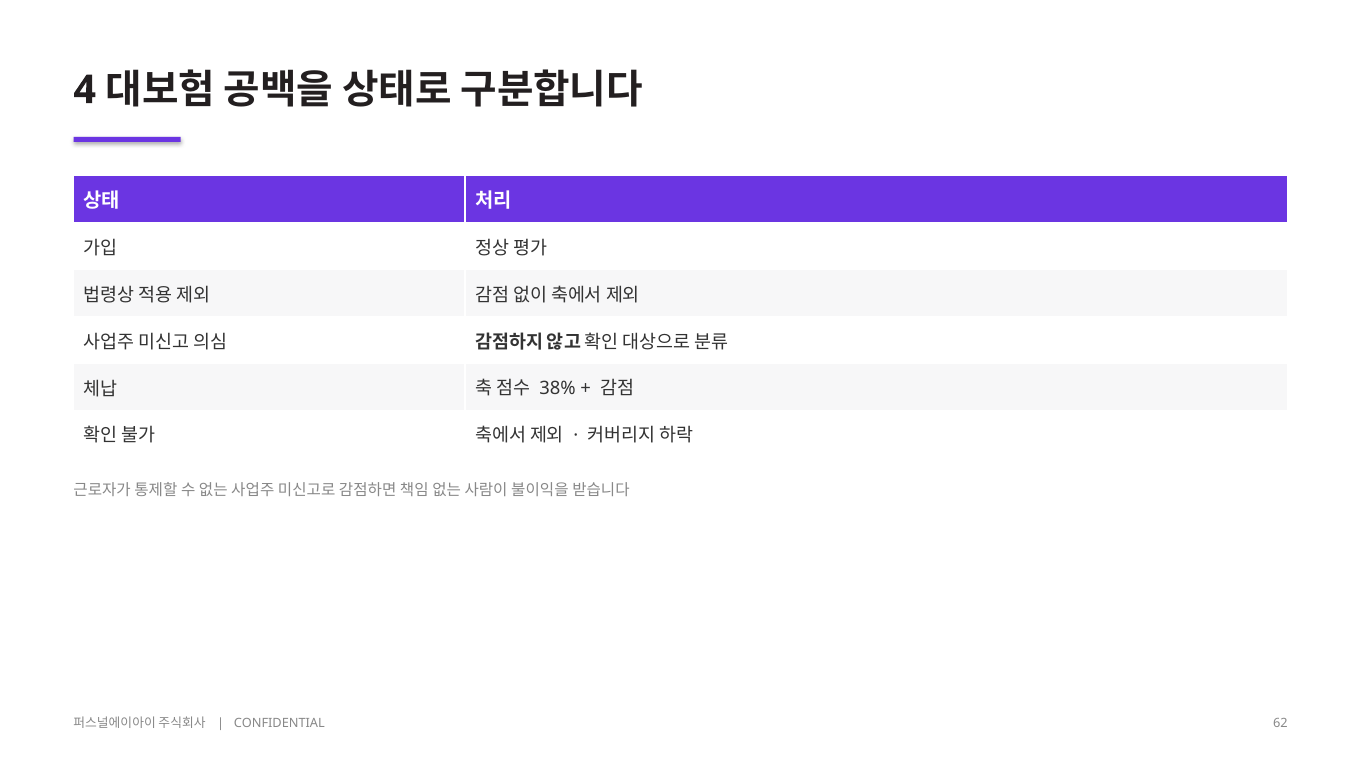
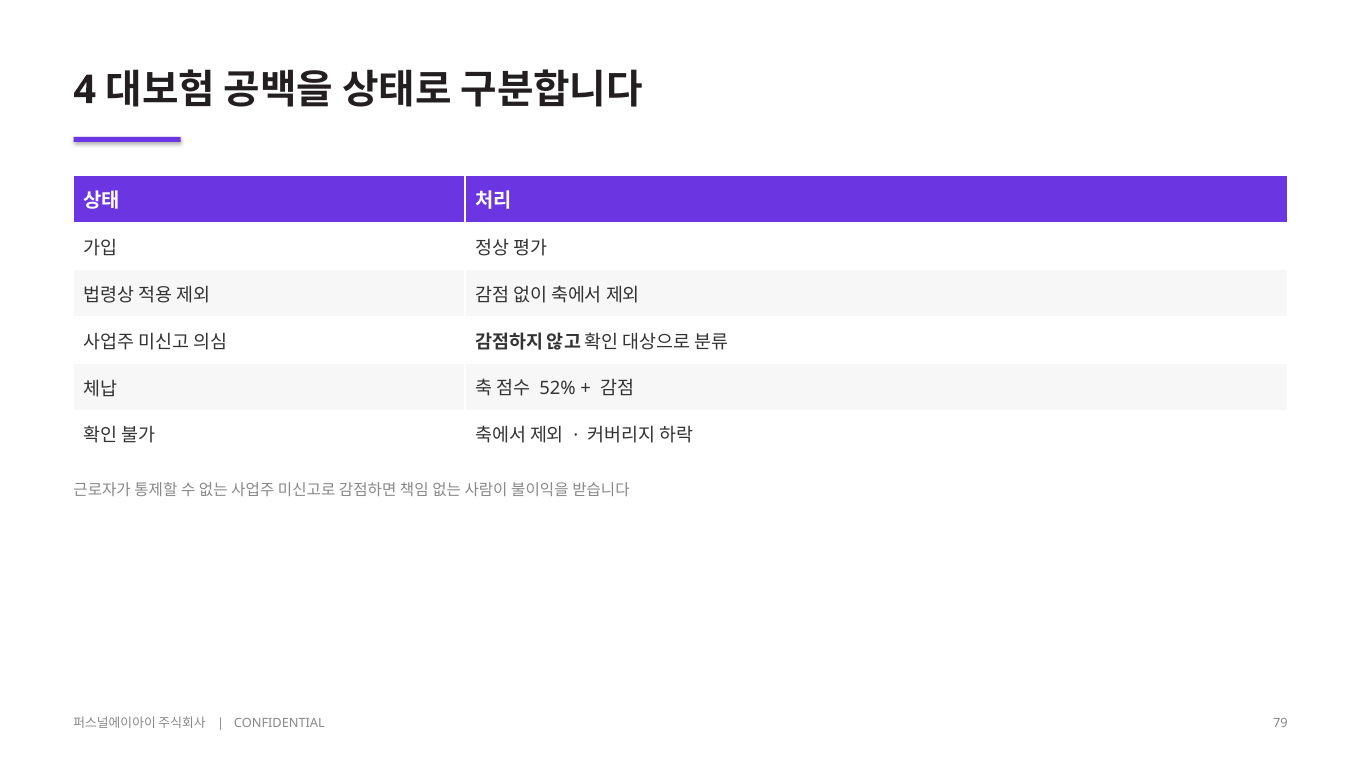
38%: 38% -> 52% (558, 389)
62: 62 -> 79 (1280, 723)
